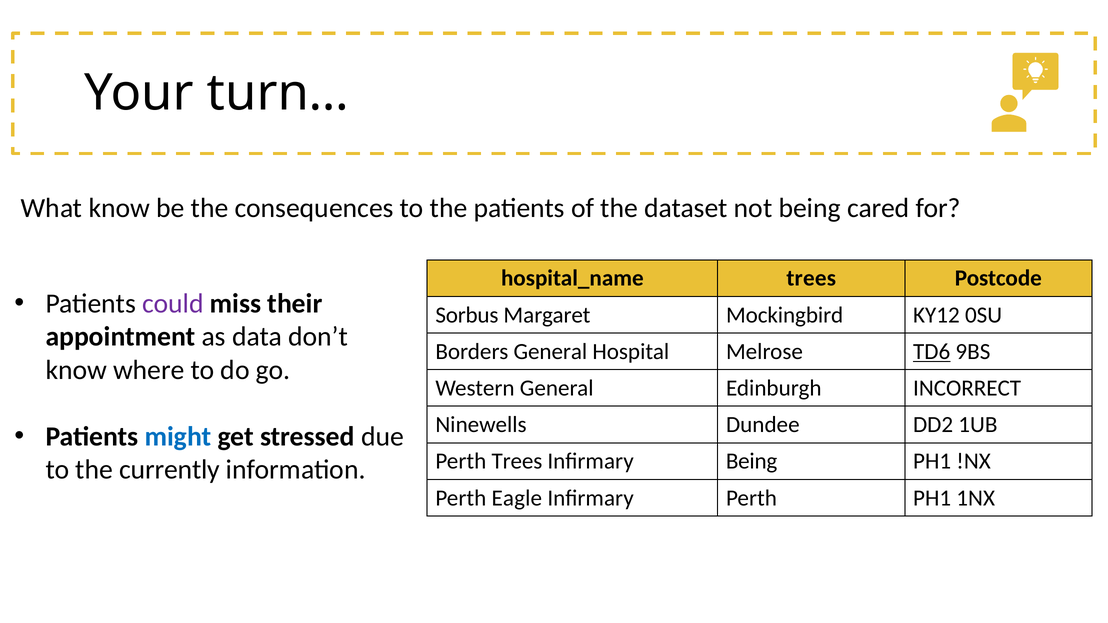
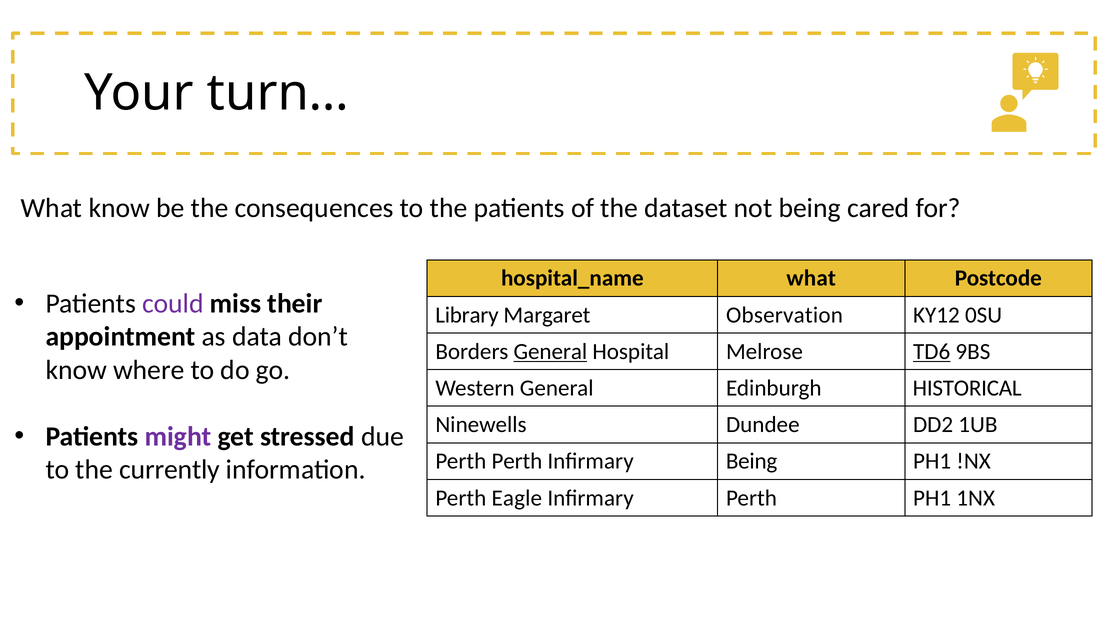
trees: trees -> what (811, 278)
Sorbus: Sorbus -> Library (467, 315)
Mockingbird: Mockingbird -> Observation (784, 315)
General underline: none -> present (550, 352)
INCORRECT: INCORRECT -> HISTORICAL (967, 388)
might colour: blue -> purple (178, 437)
Perth Trees: Trees -> Perth (517, 461)
